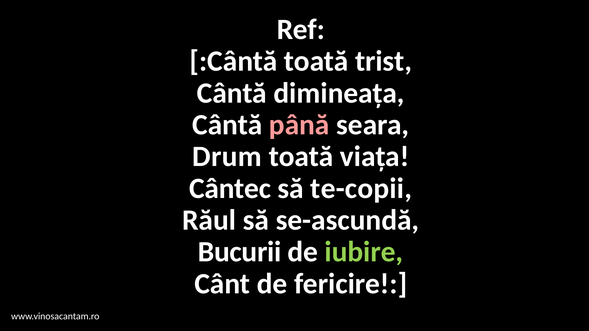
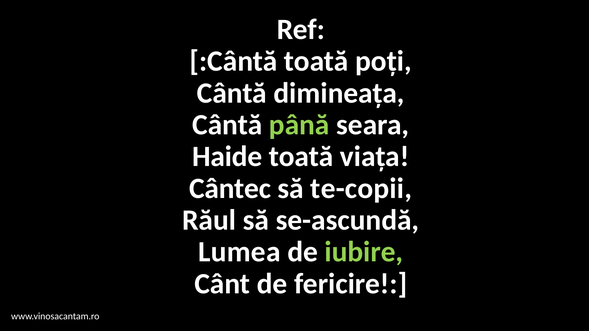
trist: trist -> poți (383, 61)
până colour: pink -> light green (299, 125)
Drum: Drum -> Haide (227, 157)
Bucurii: Bucurii -> Lumea (239, 252)
